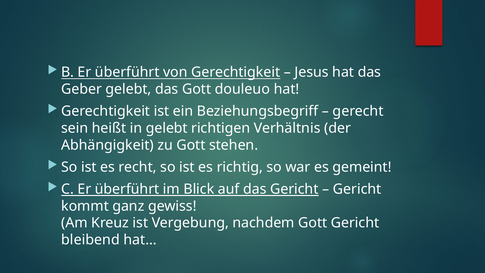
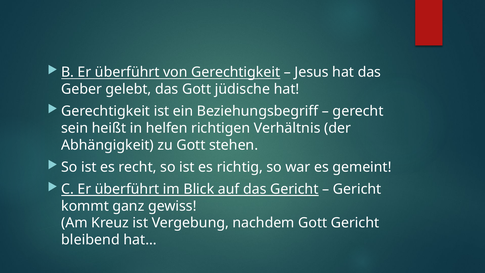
douleuo: douleuo -> jüdische (242, 89)
in gelebt: gelebt -> helfen (167, 128)
